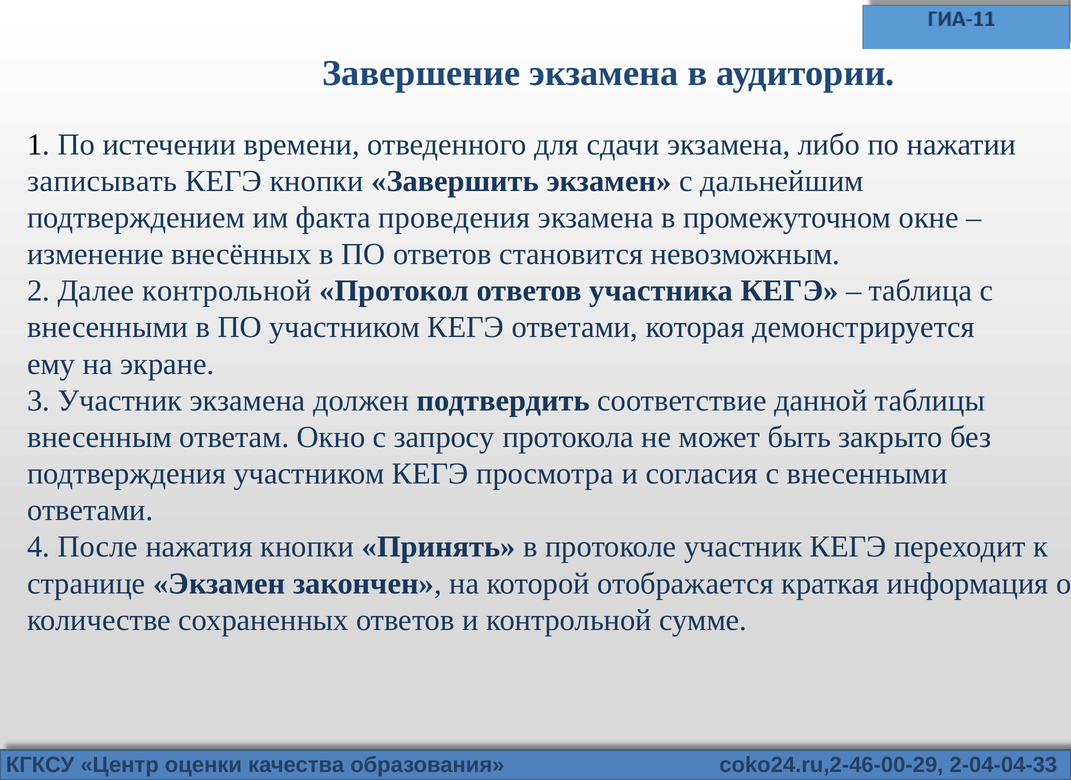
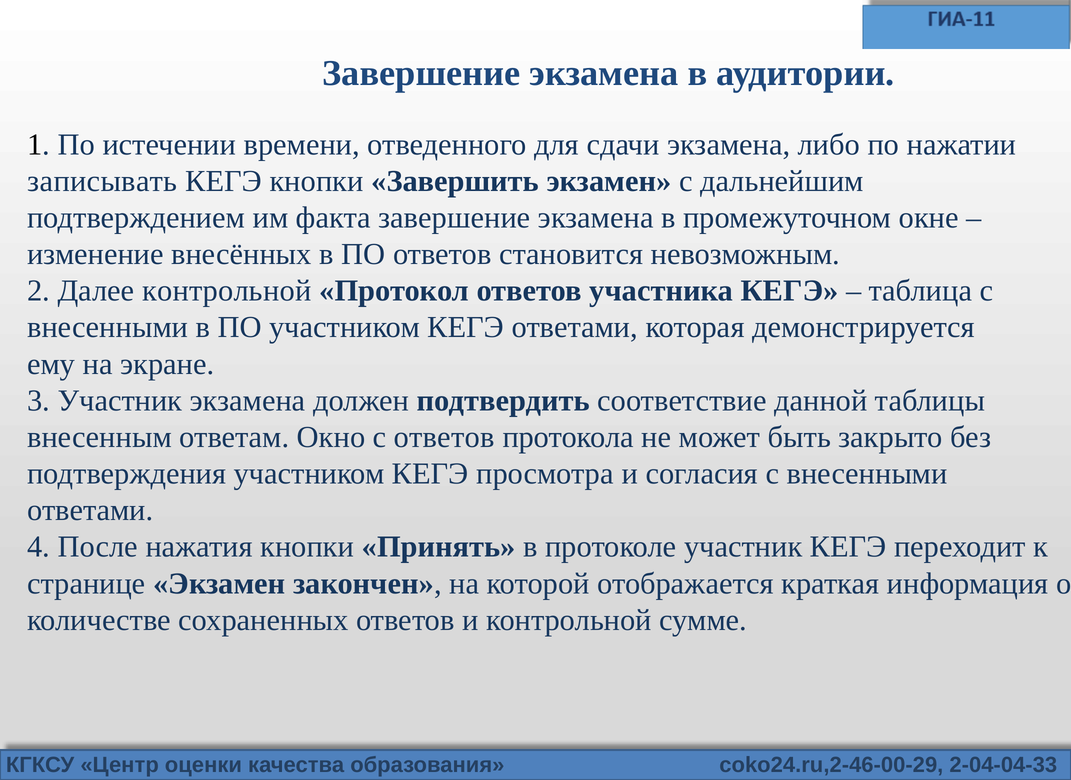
факта проведения: проведения -> завершение (454, 218)
с запросу: запросу -> ответов (444, 437)
